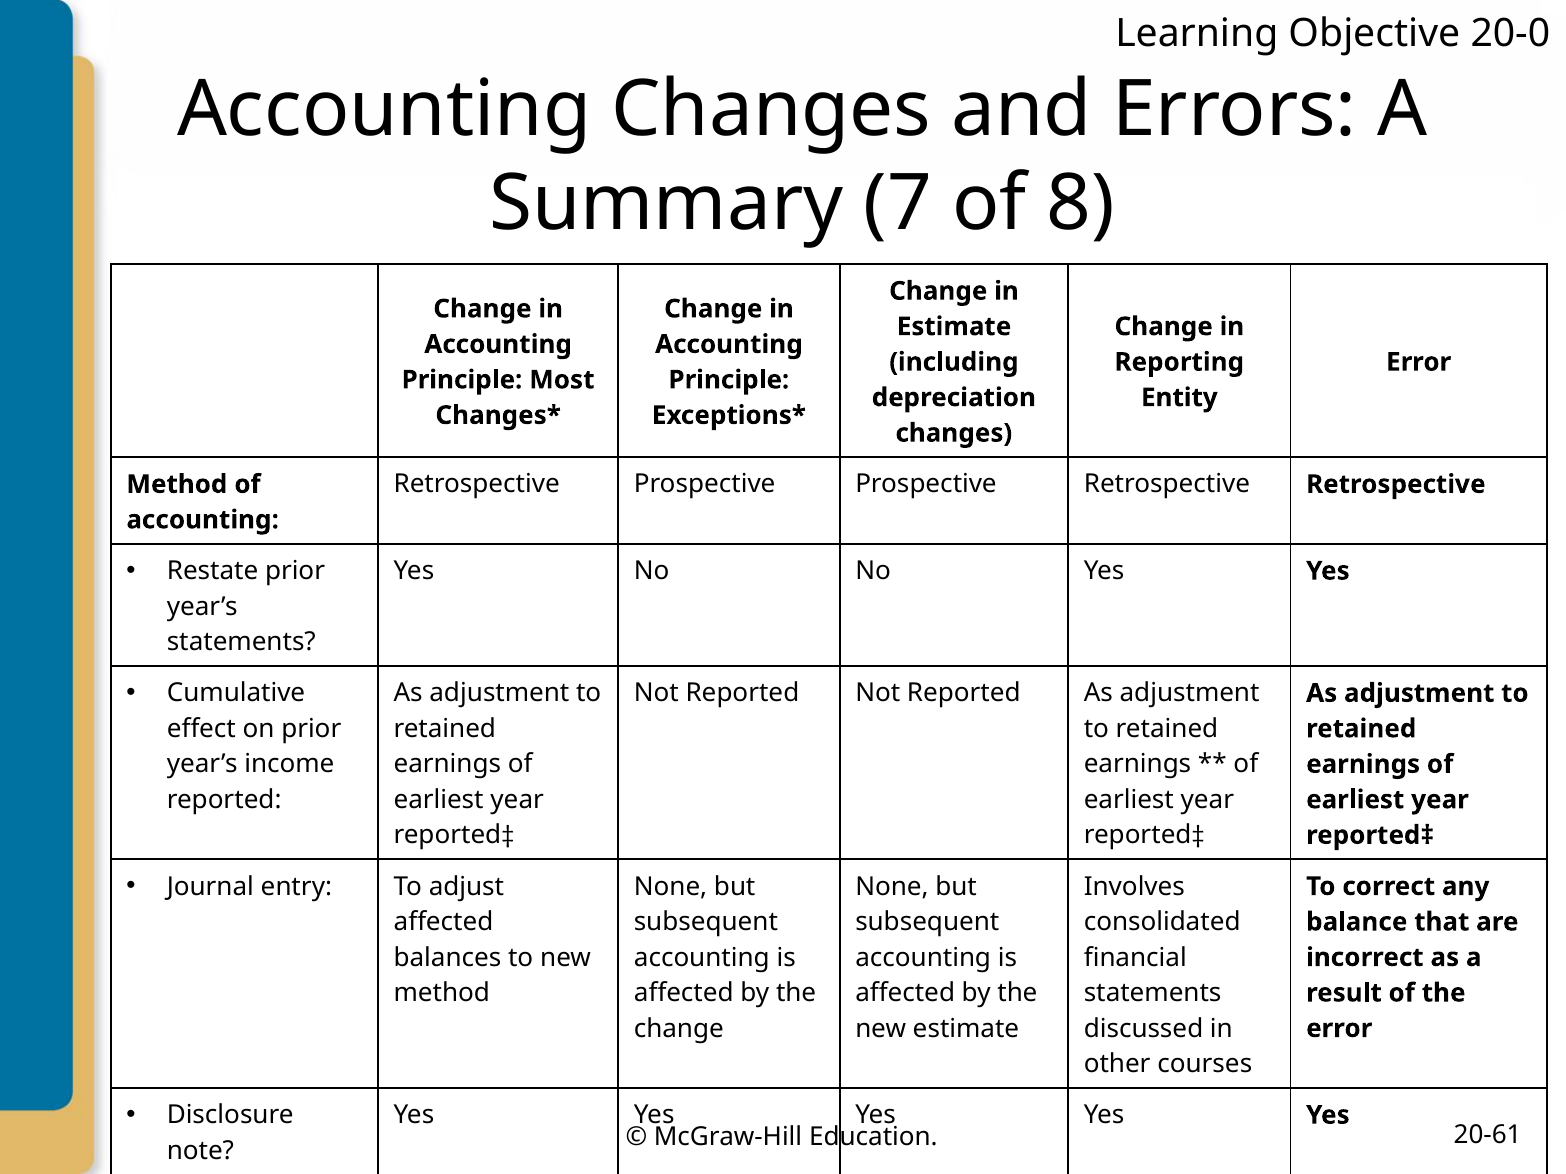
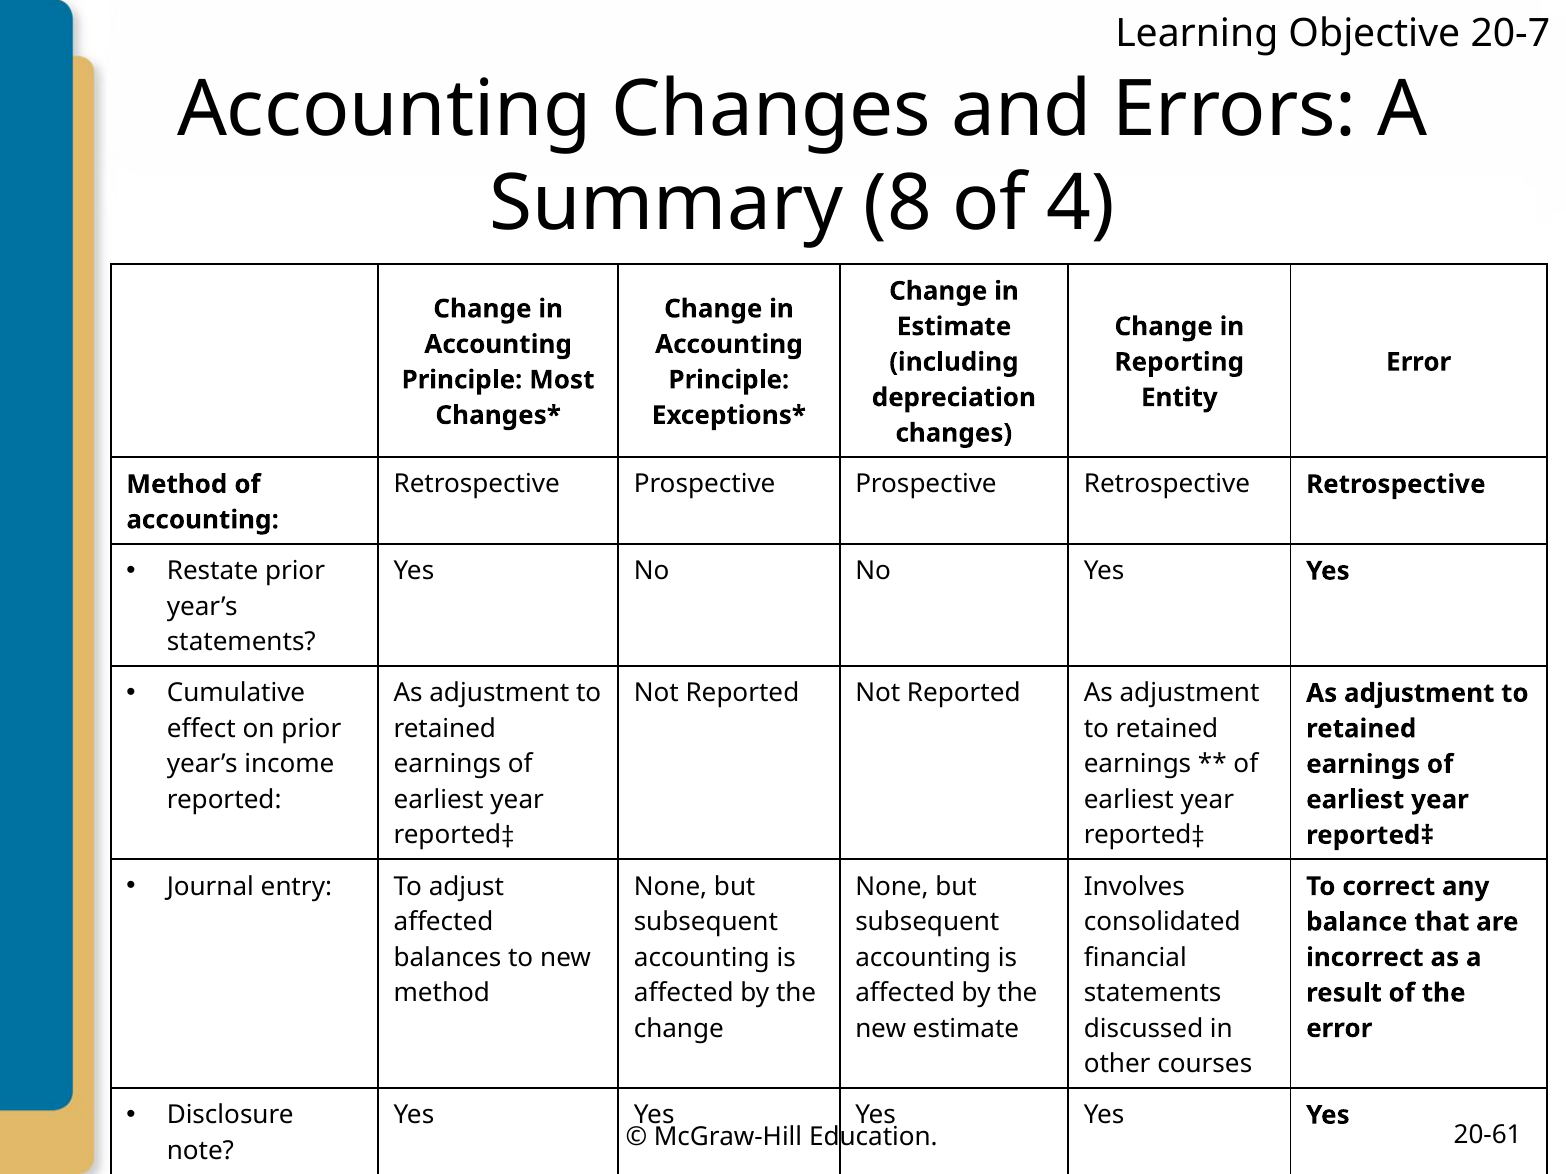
20-0: 20-0 -> 20-7 (1510, 34)
7: 7 -> 8 (898, 204)
8: 8 -> 4 (1081, 204)
